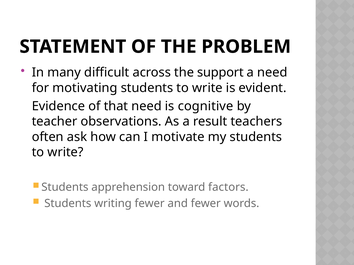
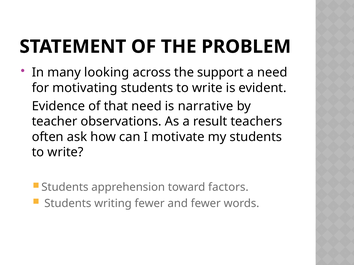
difficult: difficult -> looking (107, 73)
cognitive: cognitive -> narrative (206, 106)
